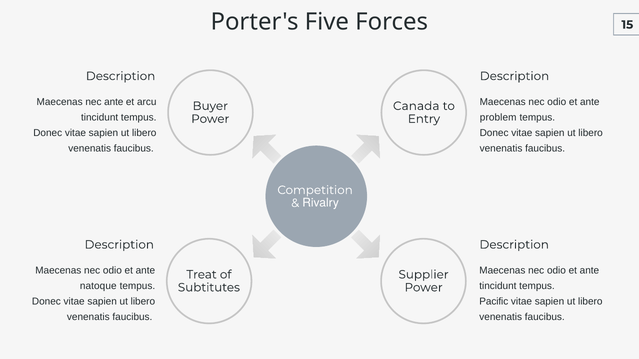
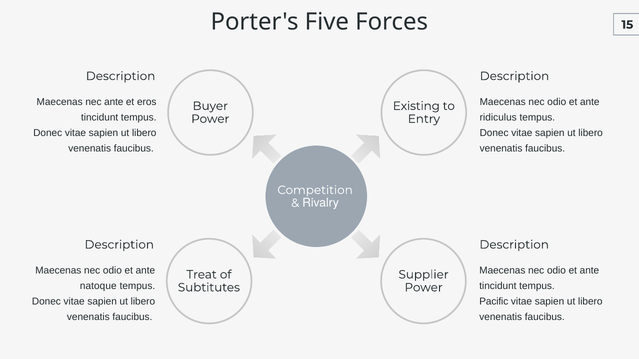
arcu: arcu -> eros (147, 102)
Canada: Canada -> Existing (416, 106)
problem: problem -> ridiculus (498, 118)
